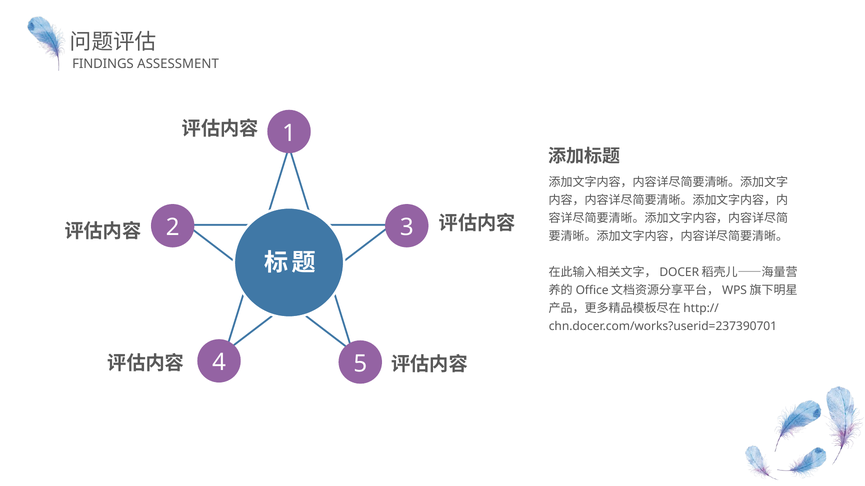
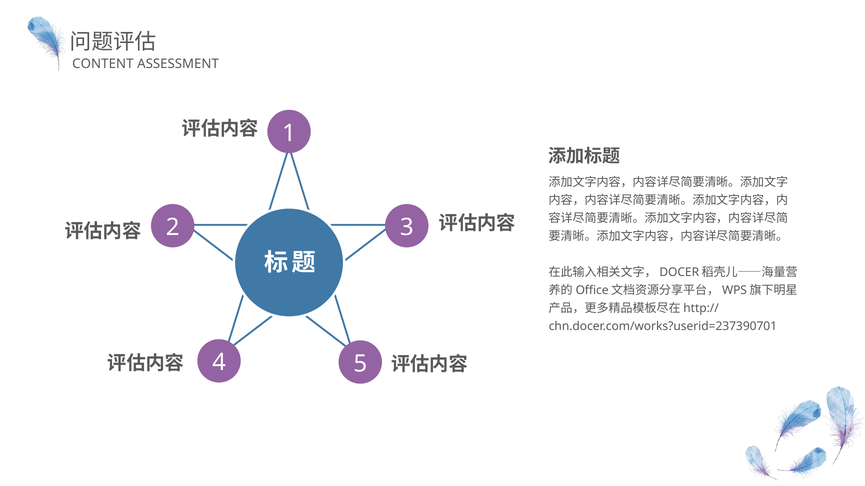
FINDINGS: FINDINGS -> CONTENT (103, 64)
